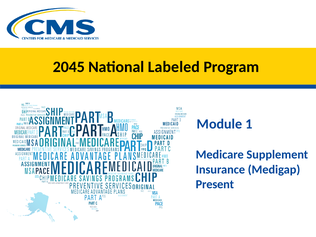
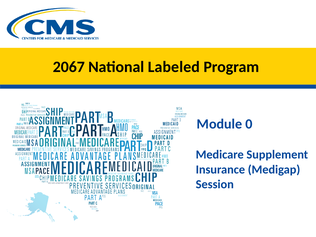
2045: 2045 -> 2067 (69, 67)
1: 1 -> 0 (249, 124)
Present: Present -> Session (215, 184)
